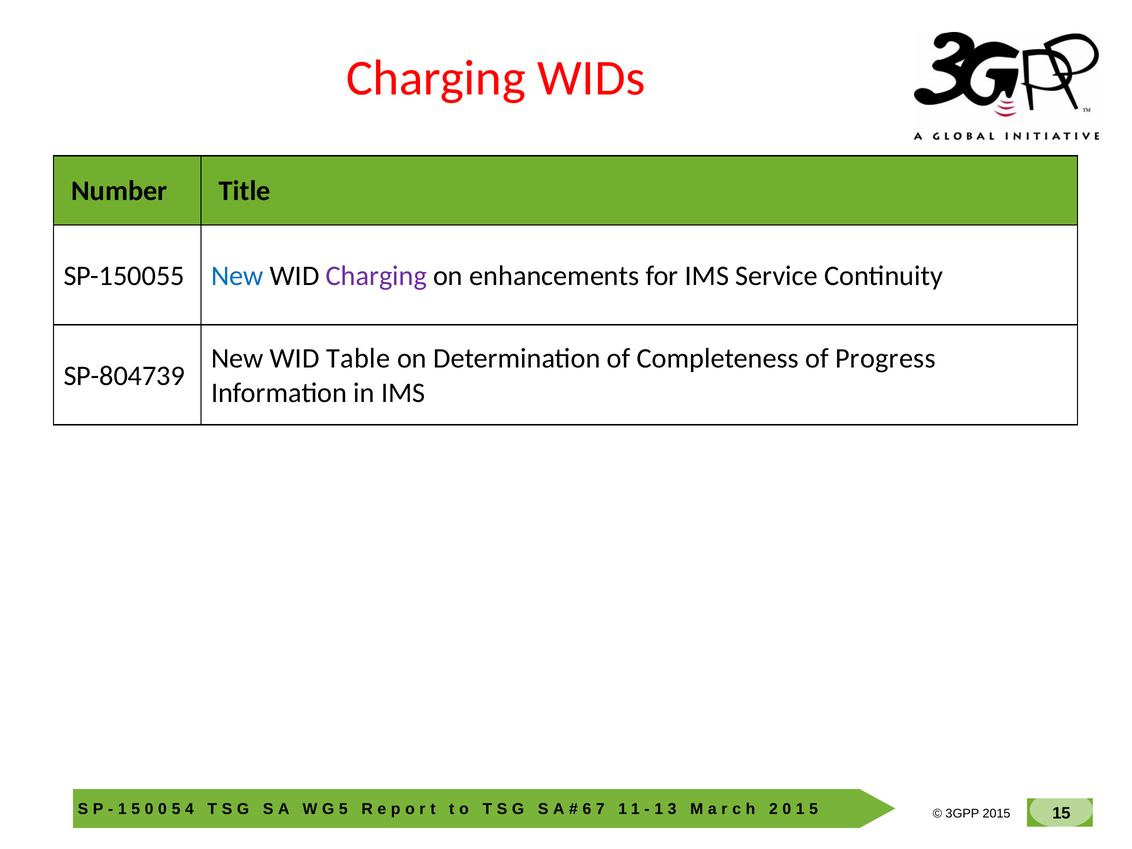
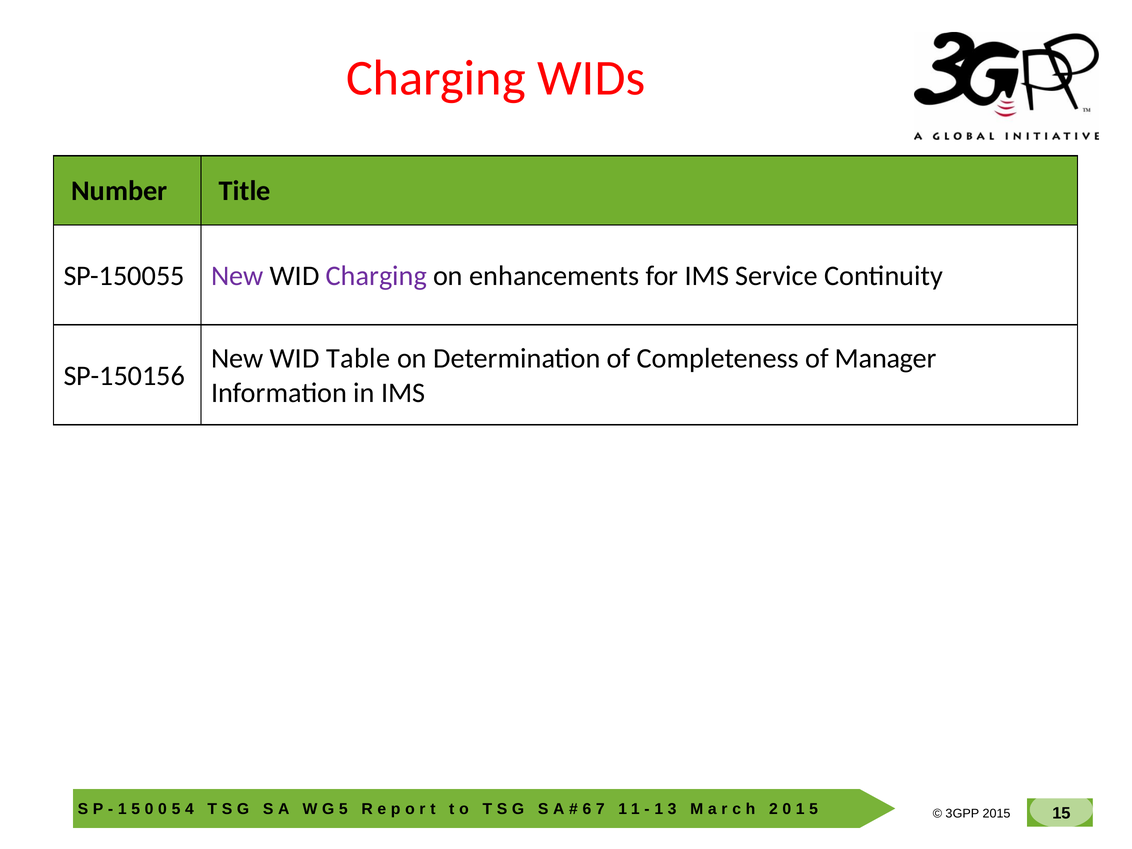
New colour: blue -> purple (237, 276)
Progress: Progress -> Manager (886, 359)
SP-804739: SP-804739 -> SP-150156 (124, 376)
